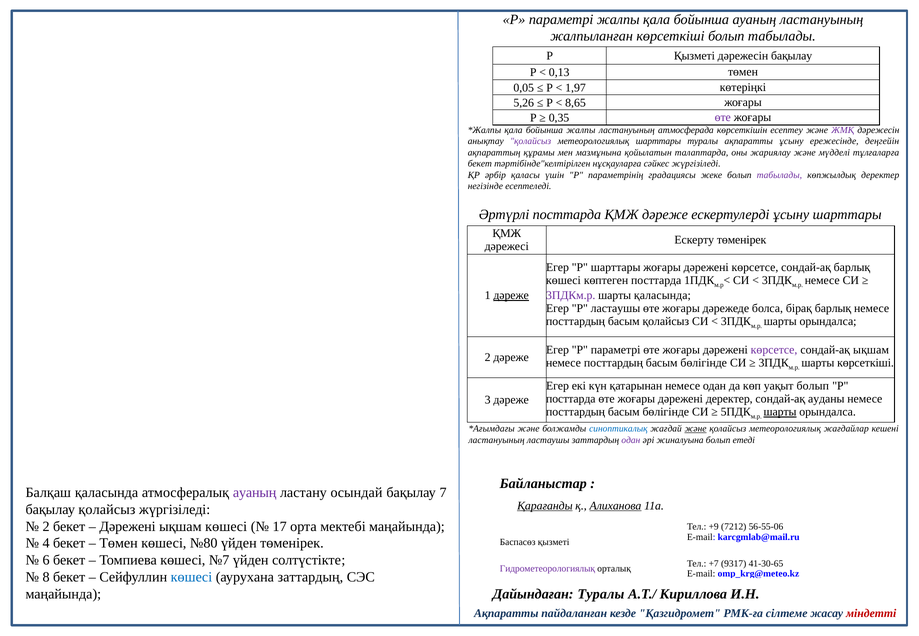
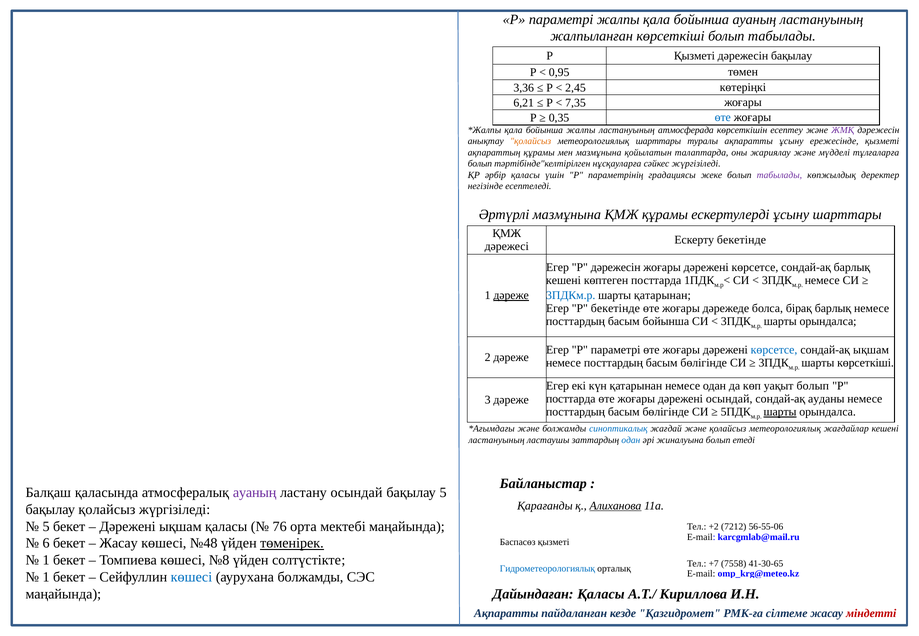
0,13: 0,13 -> 0,95 (559, 72)
0,05: 0,05 -> 3,36 (524, 88)
1,97: 1,97 -> 2,45 (575, 88)
5,26: 5,26 -> 6,21 (524, 103)
8,65: 8,65 -> 7,35 (575, 103)
өте colour: purple -> blue (723, 118)
қолайсыз colour: purple -> orange (531, 141)
ережесінде деңгейін: деңгейін -> қызметі (882, 141)
бекет: бекет -> болып (480, 164)
Әртүрлі посттарда: посттарда -> мазмұнына (567, 215)
ҚМЖ дәреже: дәреже -> құрамы (665, 215)
Ескерту төменірек: төменірек -> бекетінде (741, 240)
Р шарттары: шарттары -> дәрежесін (616, 268)
көшесі: көшесі -> кешені (563, 281)
3ПДКм.р colour: purple -> blue (571, 296)
шарты қаласында: қаласында -> қатарынан (662, 296)
P ластаушы: ластаушы -> бекетінде (615, 309)
басым қолайсыз: қолайсыз -> бойынша (666, 322)
көрсетсе colour: purple -> blue (774, 350)
дәрежені деректер: деректер -> осындай (729, 399)
және underline: present -> none (696, 429)
одан colour: purple -> blue (631, 440)
бақылау 7: 7 -> 5 (443, 493)
Қарағанды underline: present -> none (545, 506)
2: 2 -> 5 (46, 527)
ықшам көшесі: көшесі -> қаласы (226, 527)
17: 17 -> 76 (280, 527)
+9: +9 -> +2 (714, 527)
4: 4 -> 6 (46, 543)
Төмен: Төмен -> Жасау (119, 543)
№80: №80 -> №48 (204, 543)
төменірек underline: none -> present (292, 543)
6: 6 -> 1 (46, 560)
№7: №7 -> №8 (219, 560)
9317: 9317 -> 7558 (734, 564)
Гидрометеорологиялық colour: purple -> blue (547, 569)
8: 8 -> 1 (46, 577)
аурухана заттардың: заттардың -> болжамды (310, 577)
Дайындаған Туралы: Туралы -> Қаласы (601, 594)
